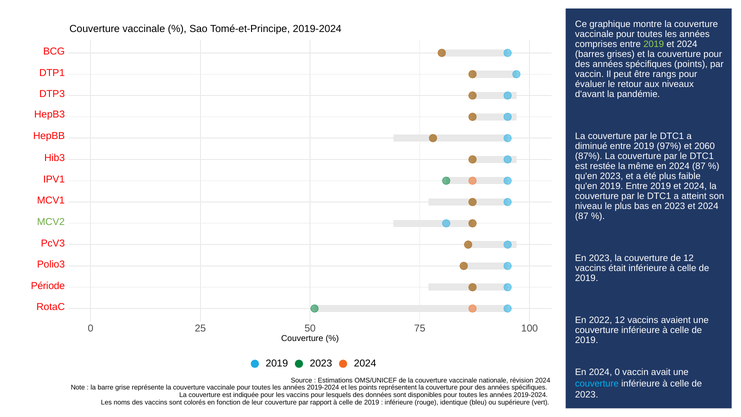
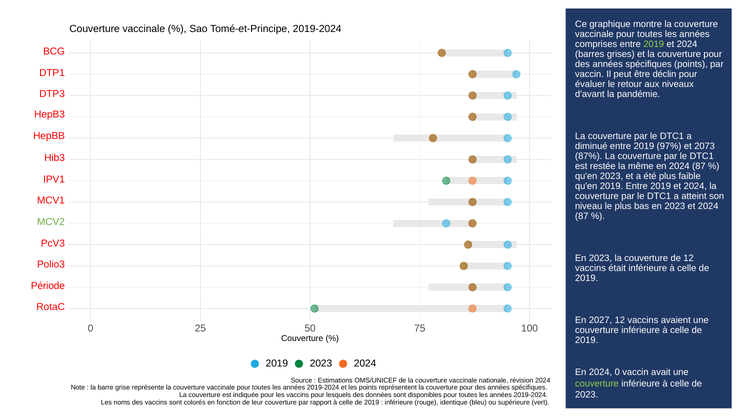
rangs: rangs -> déclin (664, 74)
2060: 2060 -> 2073 (705, 146)
2022: 2022 -> 2027 (601, 320)
couverture colour: light blue -> light green (597, 383)
